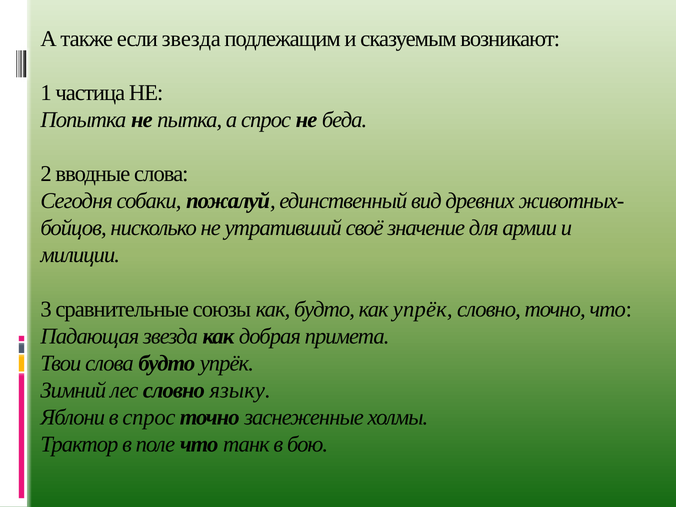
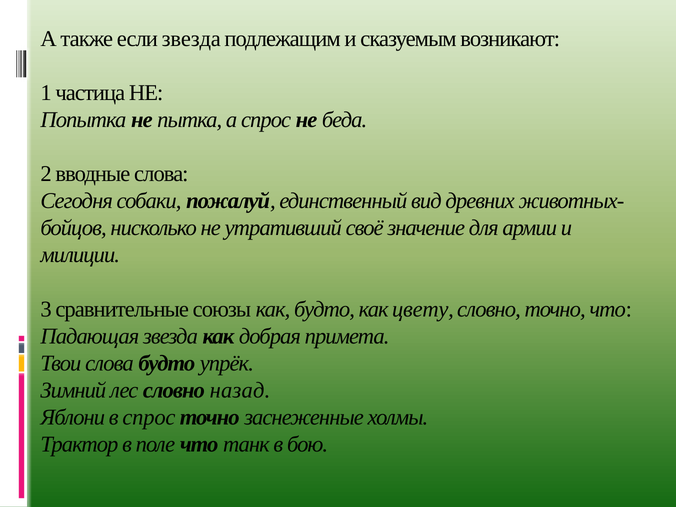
как упрёк: упрёк -> цвету (423, 309)
языку: языку -> назад (240, 390)
